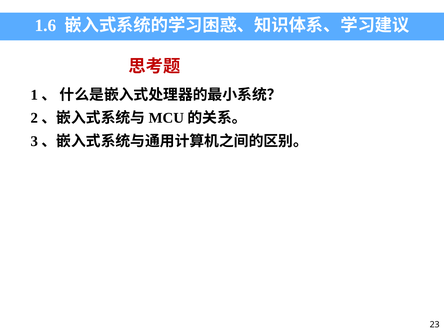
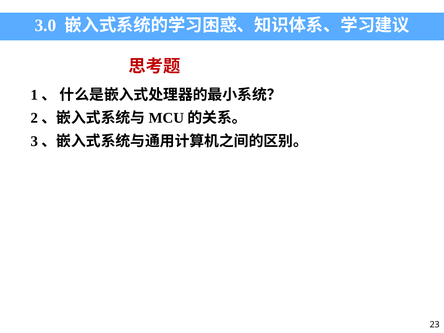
1.6: 1.6 -> 3.0 (45, 26)
